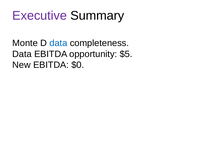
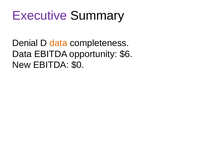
Monte: Monte -> Denial (25, 43)
data colour: blue -> orange (58, 43)
$5: $5 -> $6 (126, 54)
